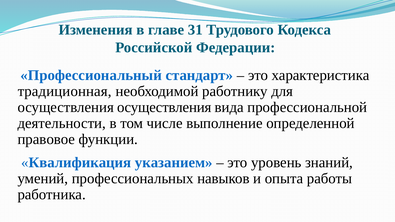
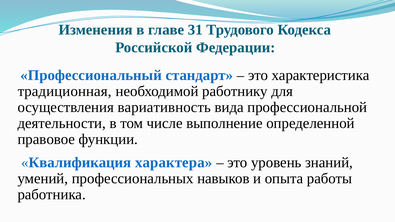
осуществления осуществления: осуществления -> вариативность (164, 107)
указанием: указанием -> характера (174, 163)
